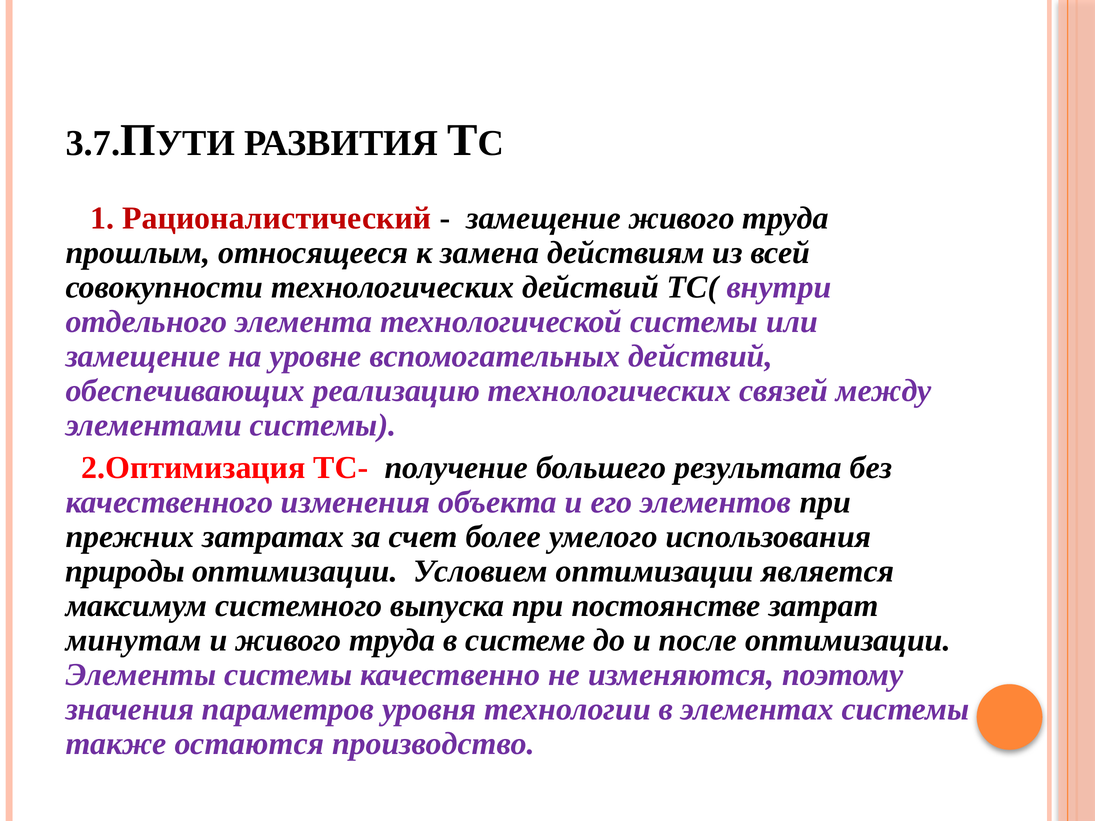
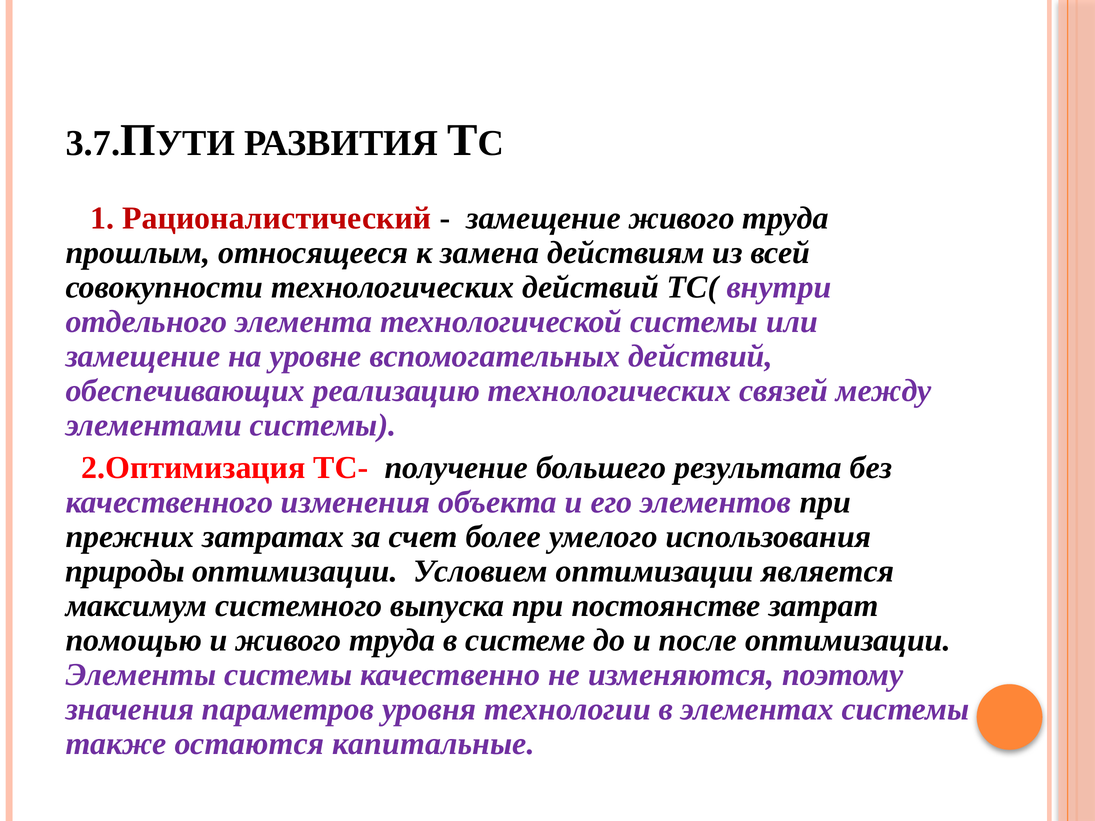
минутам: минутам -> помощью (134, 640)
производство: производство -> капитальные (433, 744)
